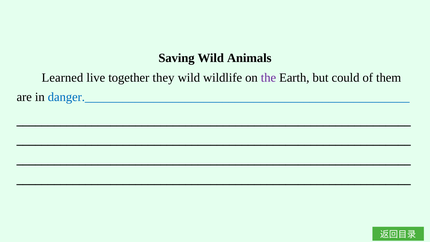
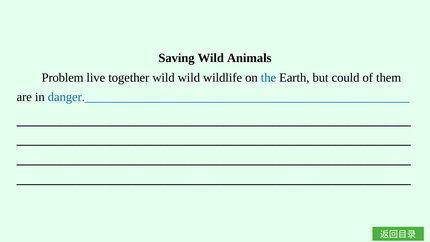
Learned: Learned -> Problem (63, 78)
together they: they -> wild (164, 78)
the colour: purple -> blue (268, 78)
